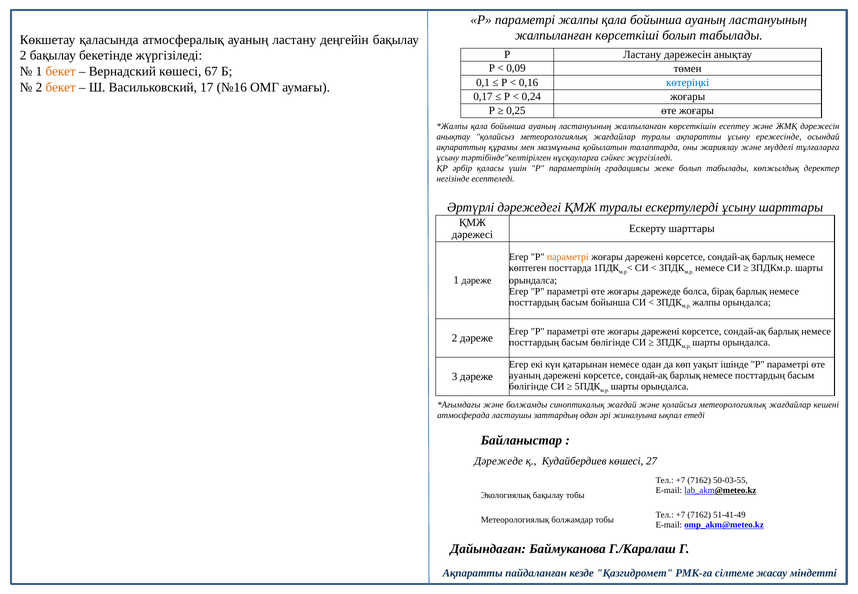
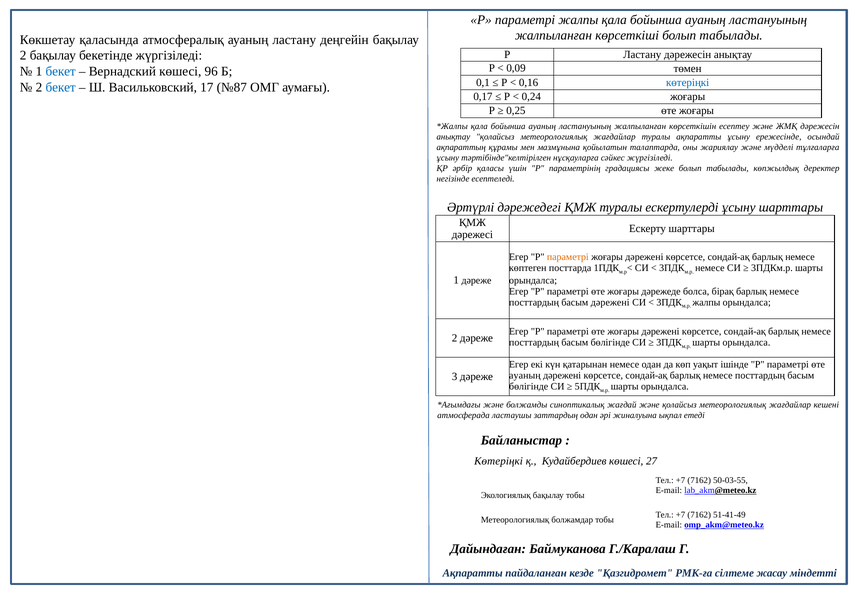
бекет colour: orange -> blue (61, 71)
67: 67 -> 96 (211, 71)
бекет colour: orange -> blue (61, 87)
№16: №16 -> №87 (232, 87)
басым бойынша: бойынша -> дәрежені (610, 302)
Дәрежеде: Дәрежеде -> Көтеріңкі (499, 461)
